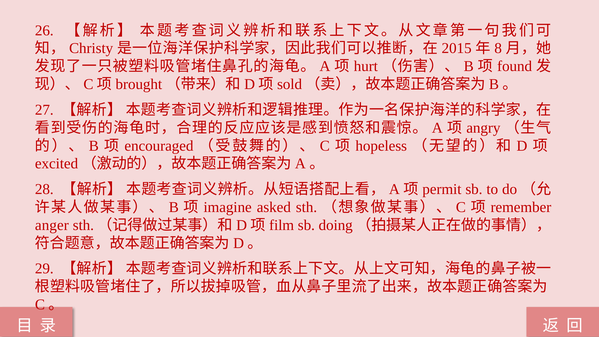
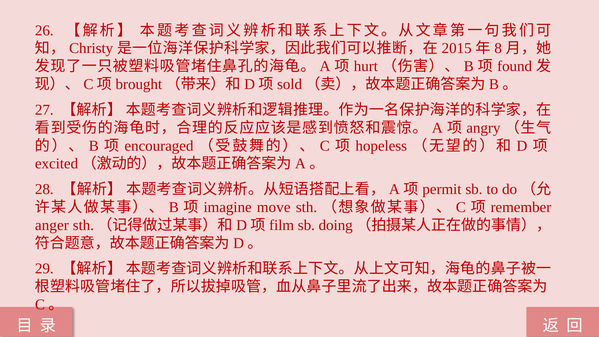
asked: asked -> move (274, 207)
